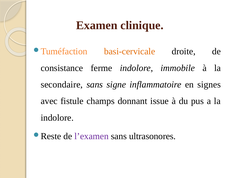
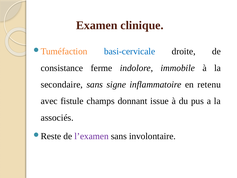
basi-cervicale colour: orange -> blue (130, 51)
signes: signes -> retenu (209, 84)
indolore: indolore -> associés (57, 118)
ultrasonores: ultrasonores -> involontaire (152, 136)
